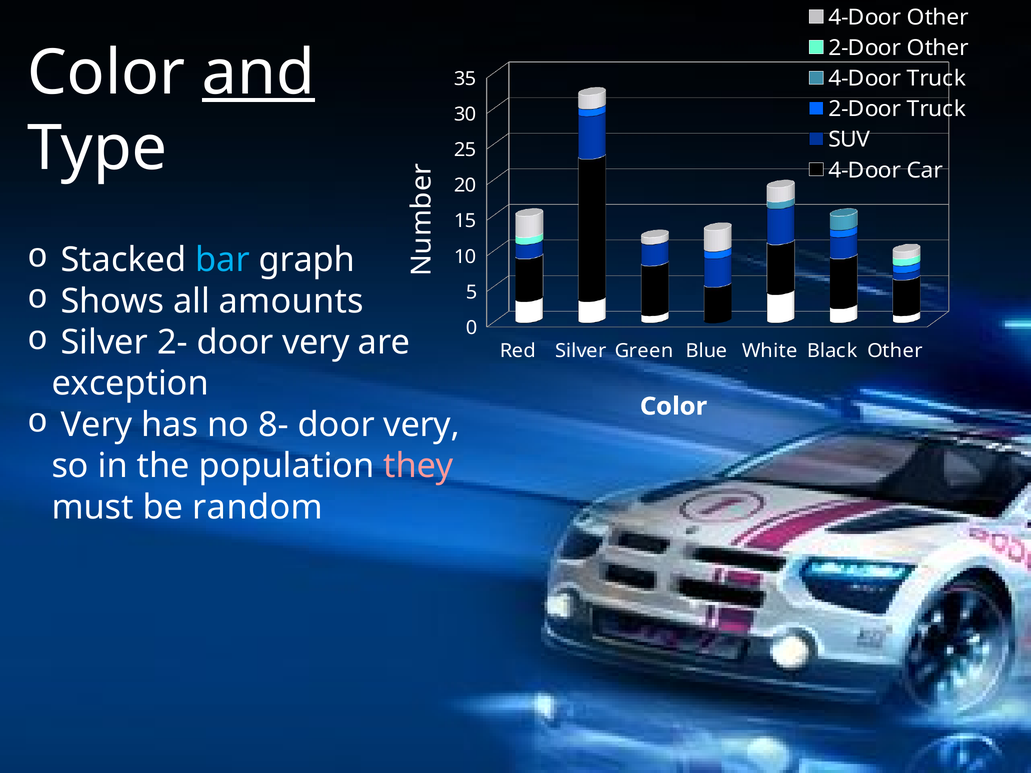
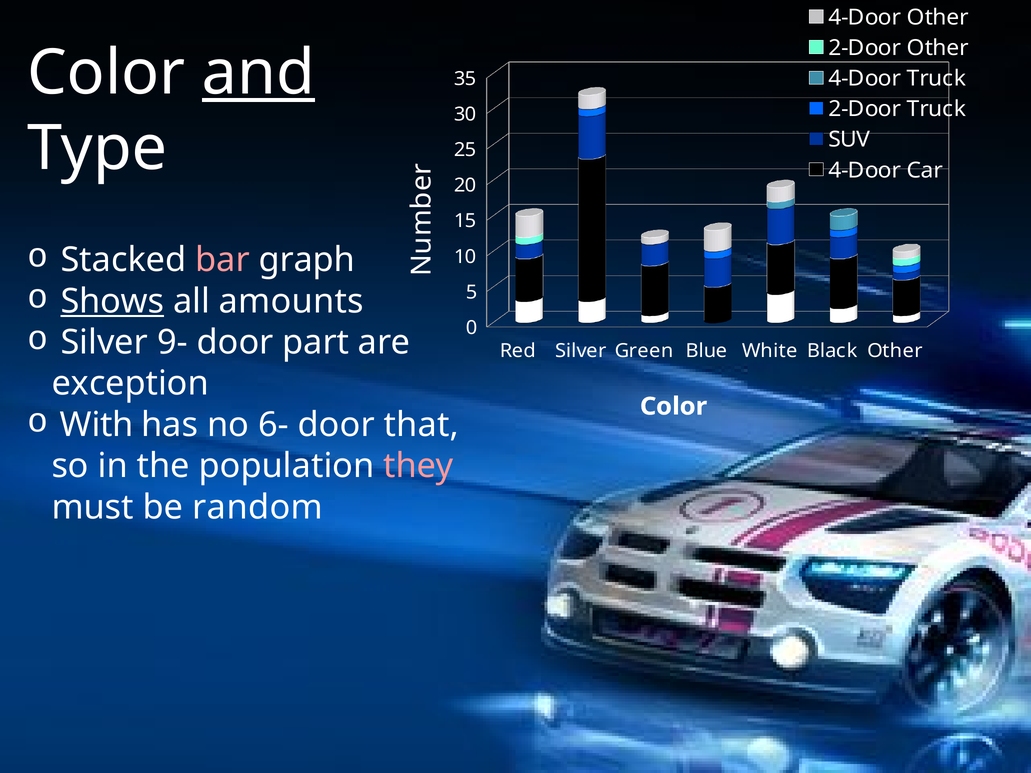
bar colour: light blue -> pink (223, 260)
Shows underline: none -> present (112, 301)
2-: 2- -> 9- (172, 343)
very: very -> part (316, 343)
Very: Very -> With (97, 425)
8-: 8- -> 6- (273, 425)
very: very -> that (421, 425)
